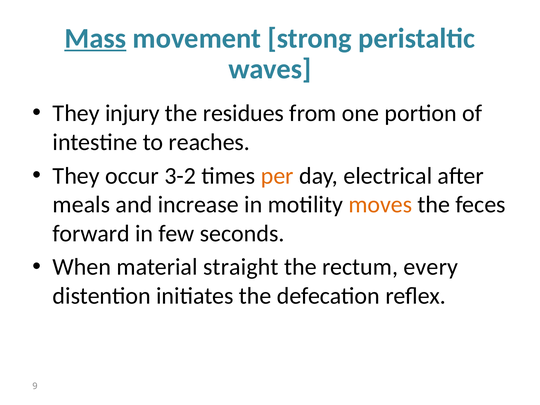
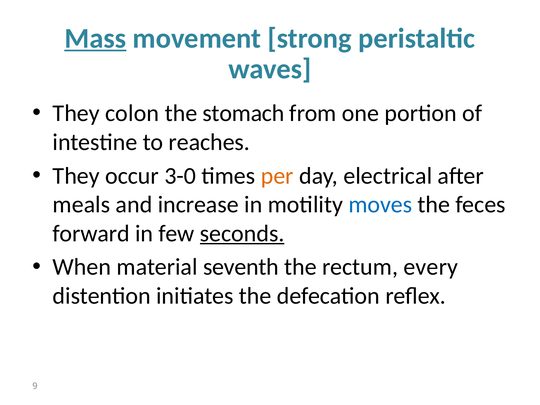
injury: injury -> colon (132, 113)
residues: residues -> stomach (243, 113)
3-2: 3-2 -> 3-0 (180, 176)
moves colour: orange -> blue (380, 205)
seconds underline: none -> present (242, 233)
straight: straight -> seventh (241, 267)
